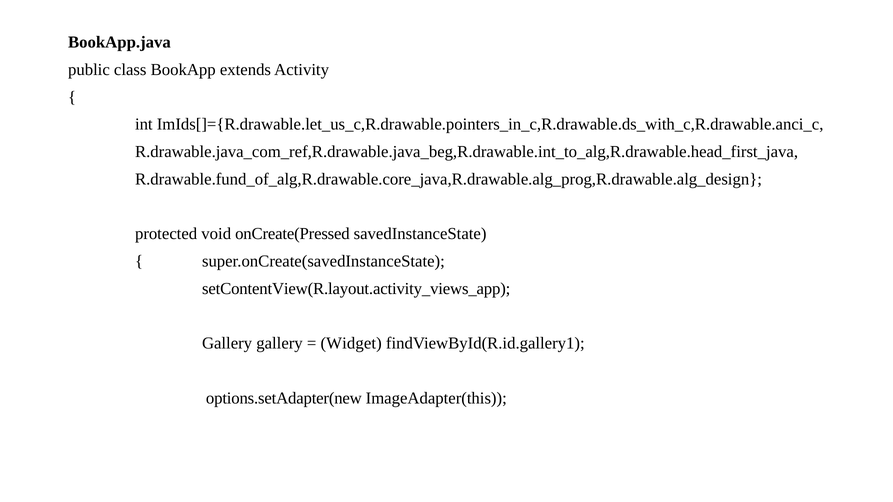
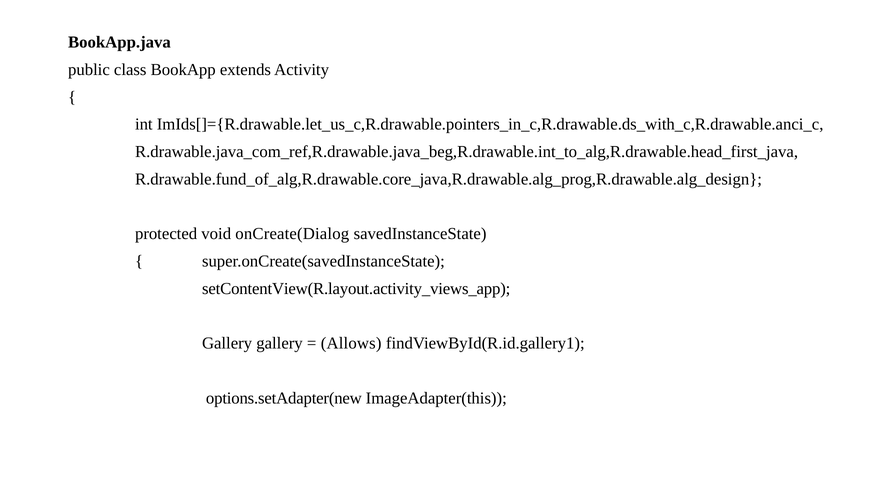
onCreate(Pressed: onCreate(Pressed -> onCreate(Dialog (292, 234)
Widget: Widget -> Allows (351, 344)
